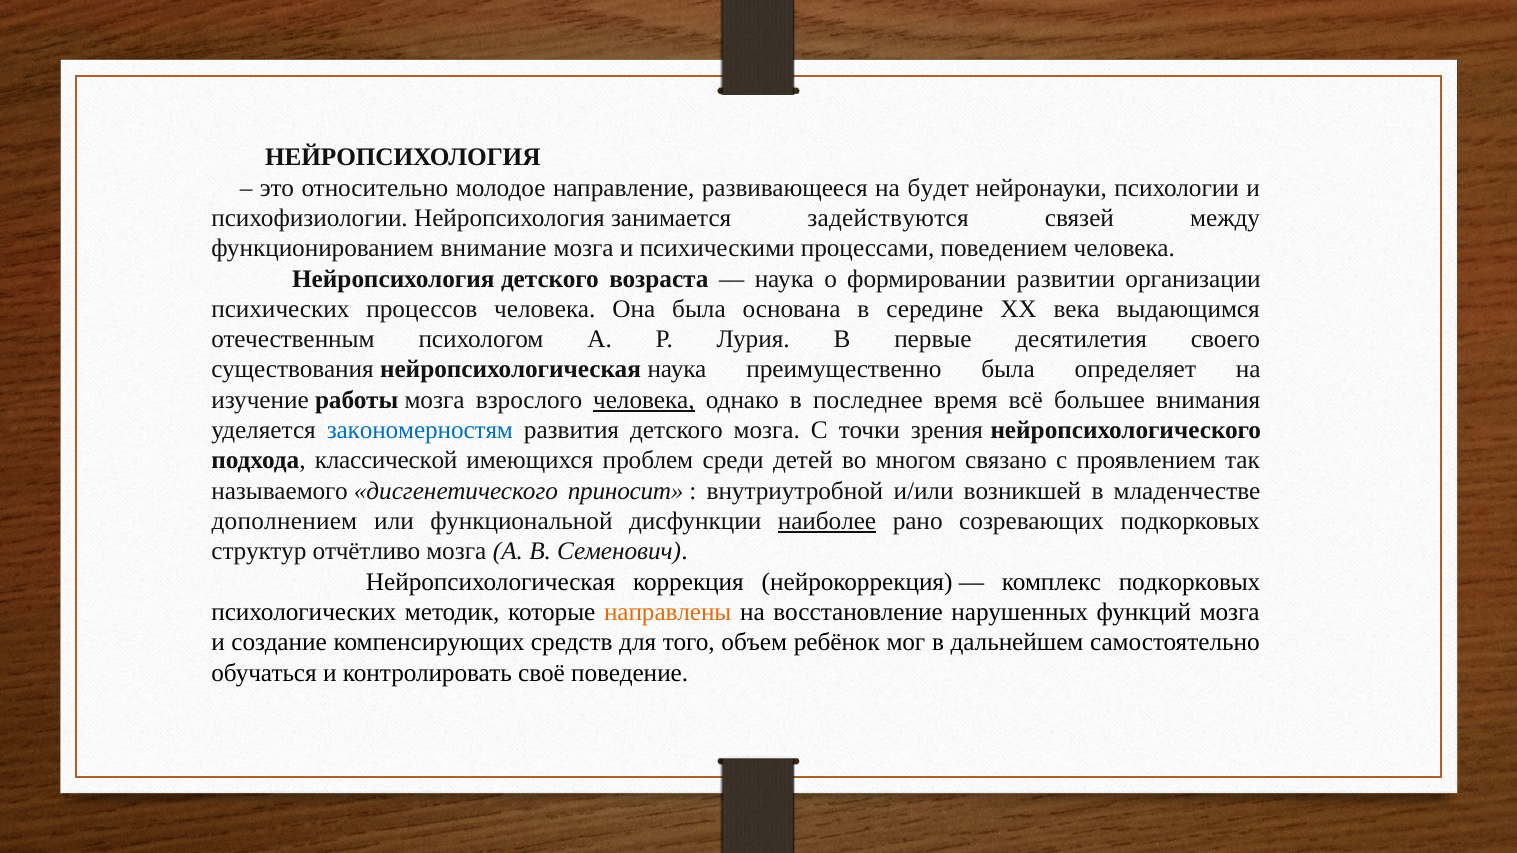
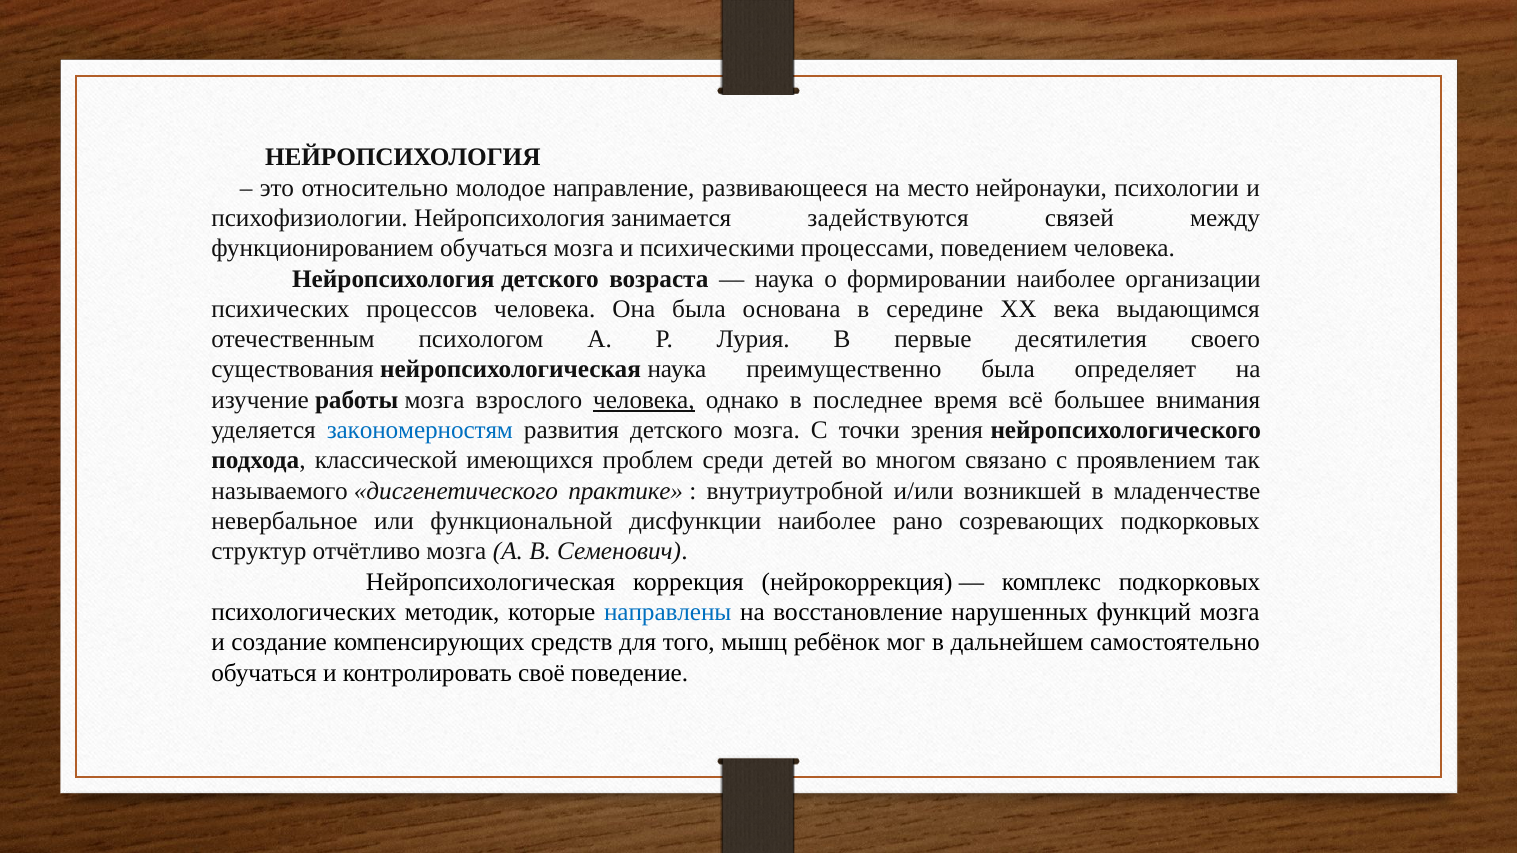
будет: будет -> место (938, 188)
функционированием внимание: внимание -> обучаться (494, 248)
формировании развитии: развитии -> наиболее (1066, 279)
приносит: приносит -> практике (626, 491)
дополнением: дополнением -> невербальное (284, 521)
наиболее underline: present -> none (827, 521)
направлены colour: orange -> blue (668, 612)
объем: объем -> мышц (754, 643)
